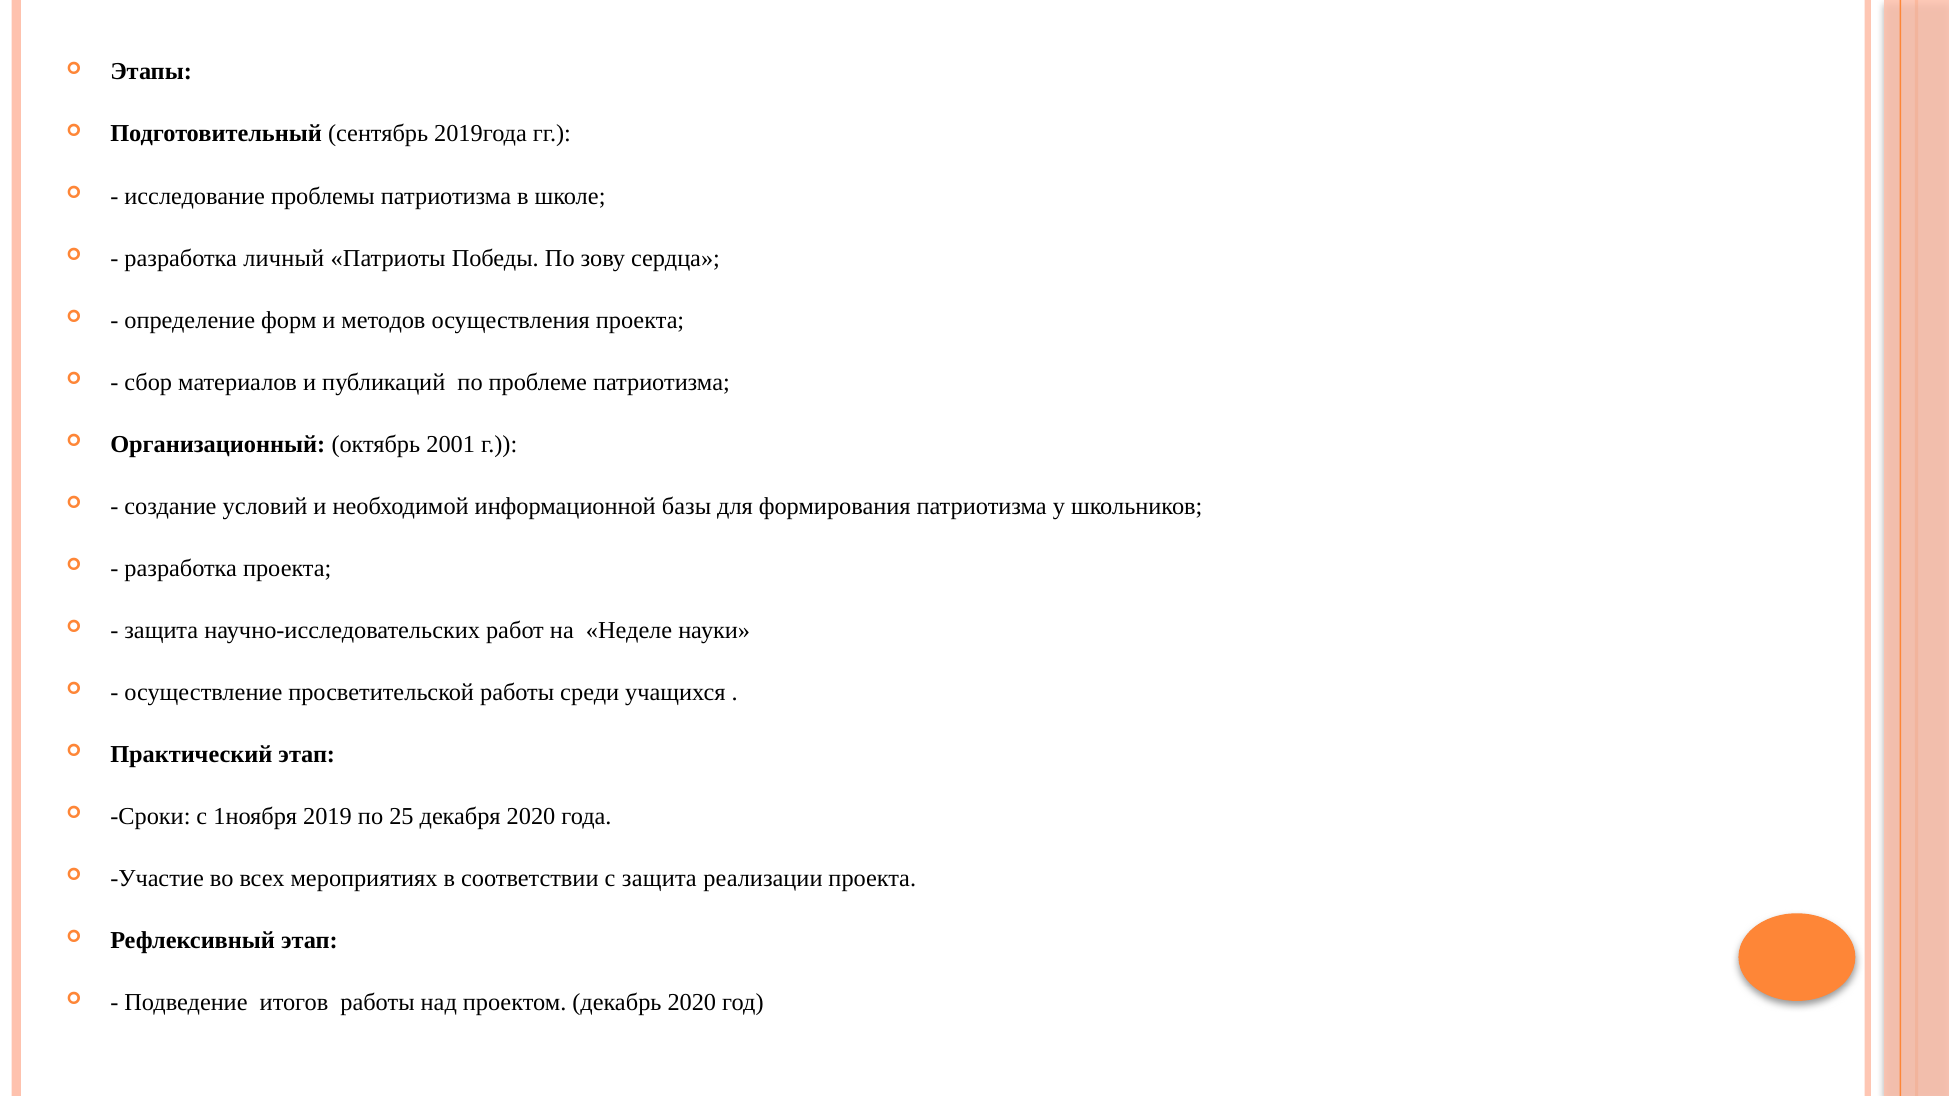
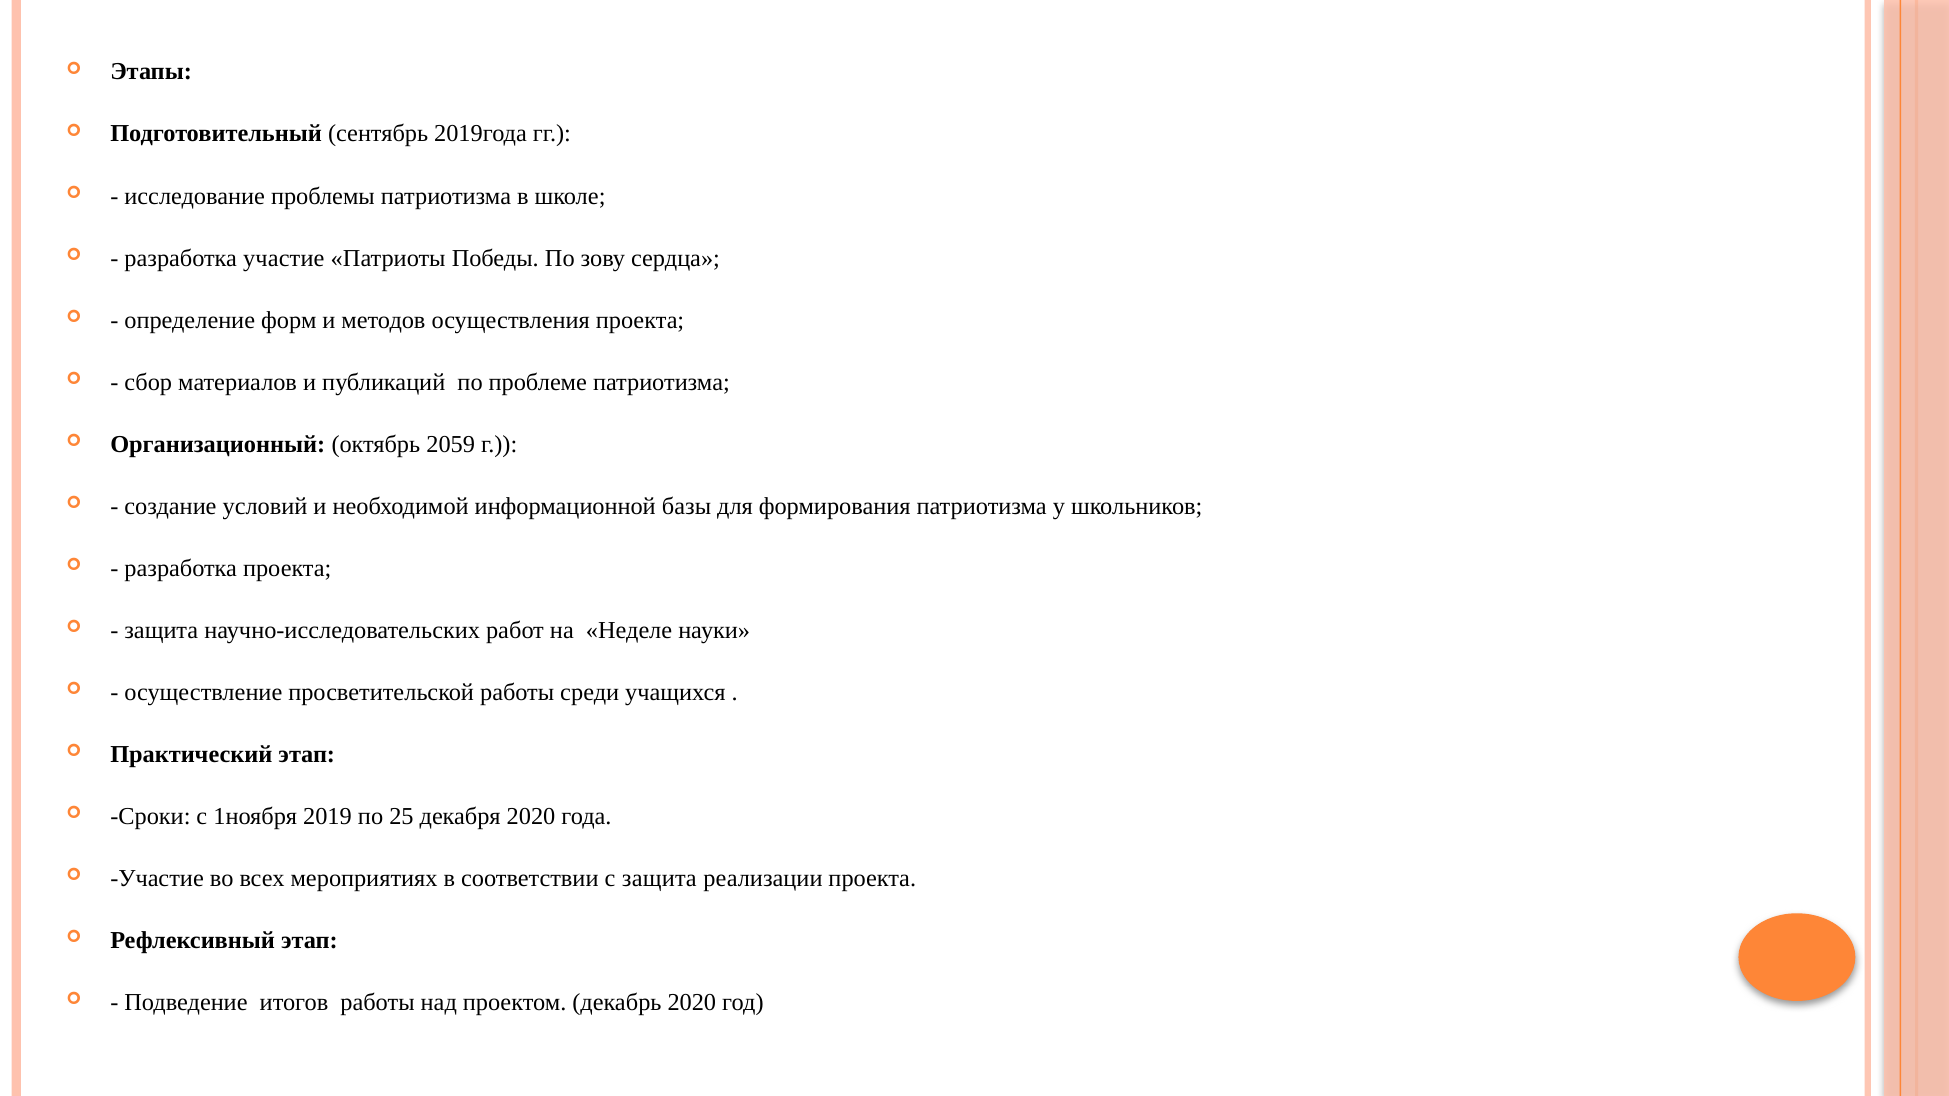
разработка личный: личный -> участие (284, 258)
2001: 2001 -> 2059 (451, 444)
